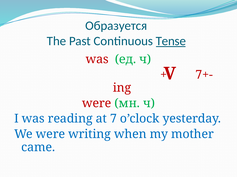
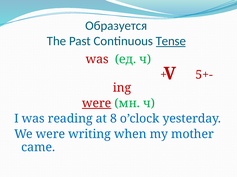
7+-: 7+- -> 5+- (204, 75)
were underline: none -> present (97, 104)
7: 7 -> 8 (113, 119)
